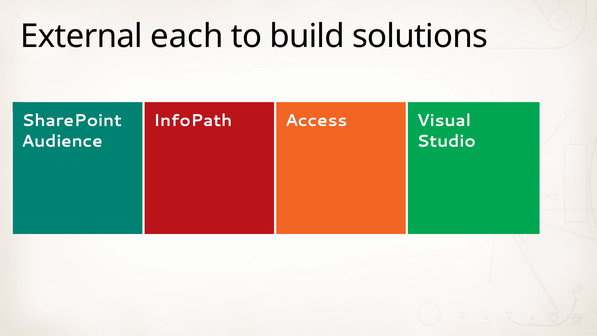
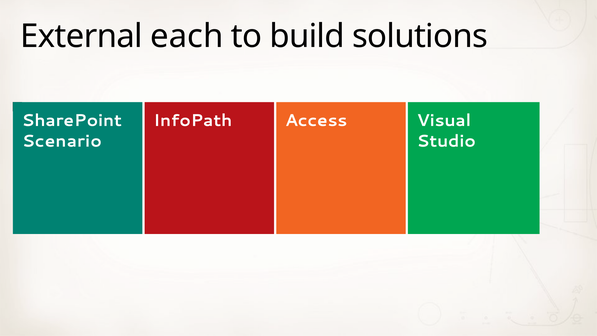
Audience: Audience -> Scenario (62, 141)
